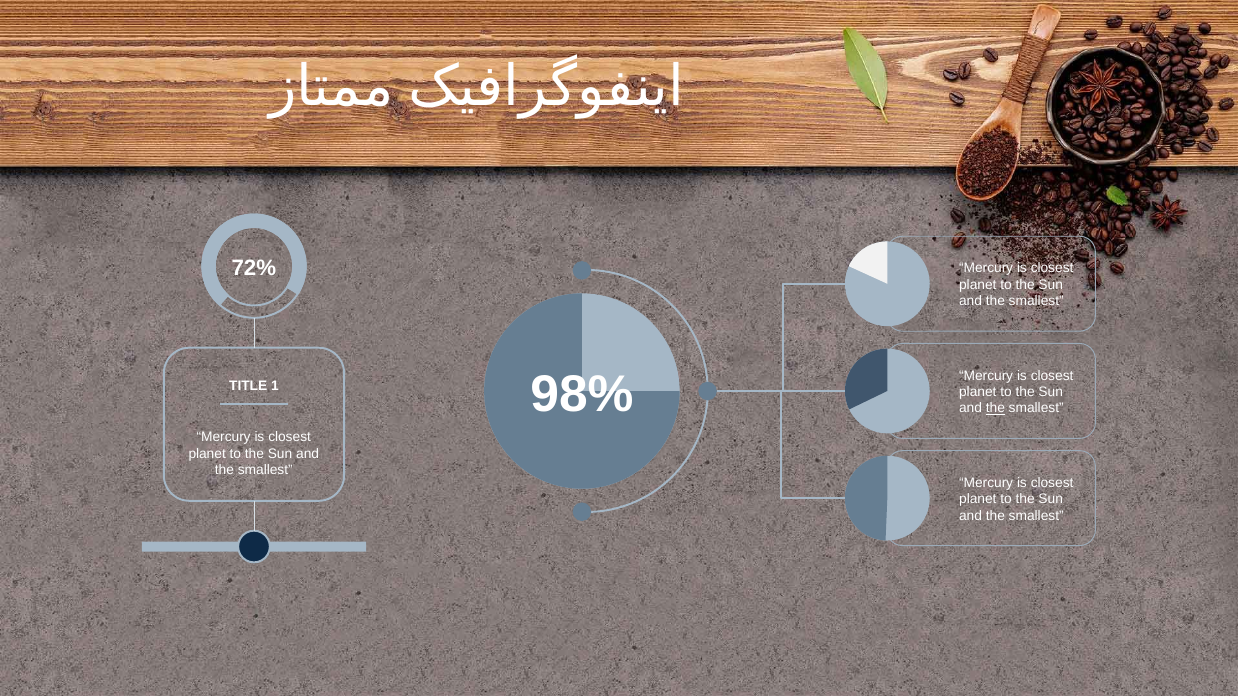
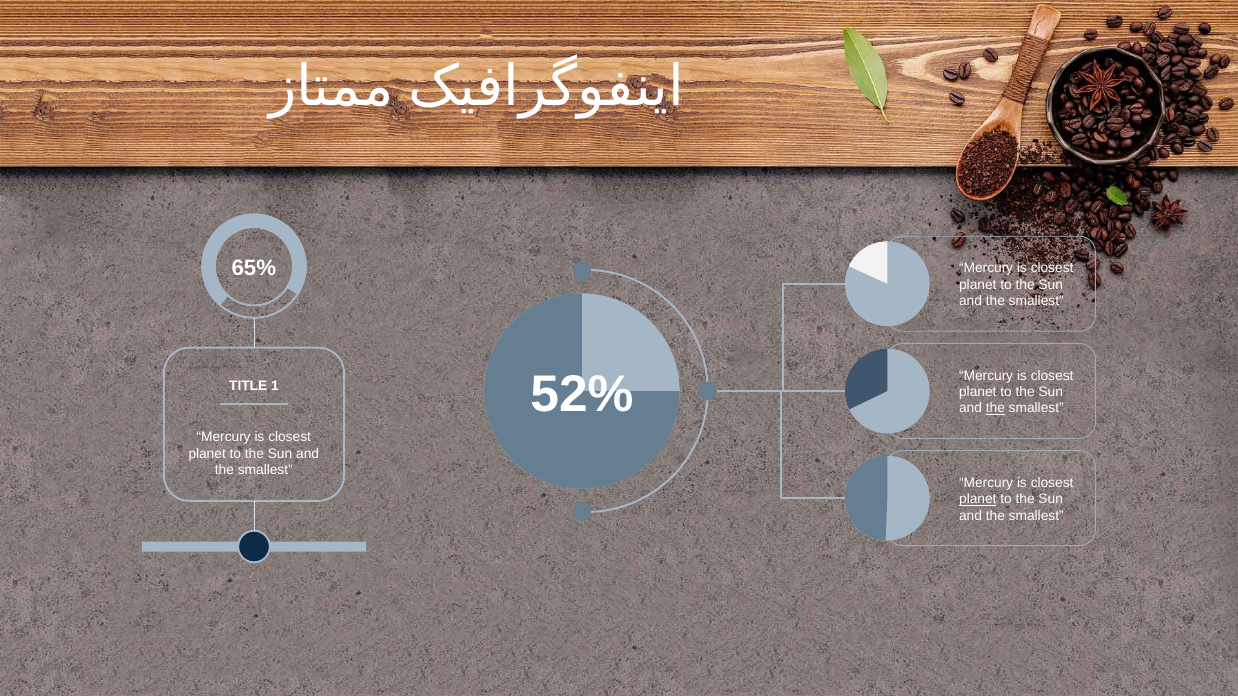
72%: 72% -> 65% (254, 268)
98%: 98% -> 52% (582, 395)
planet underline: none -> present (978, 499)
